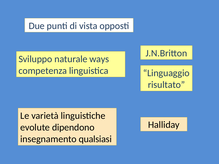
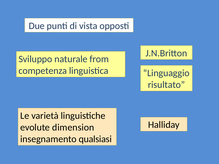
ways: ways -> from (99, 59)
dipendono: dipendono -> dimension (73, 128)
